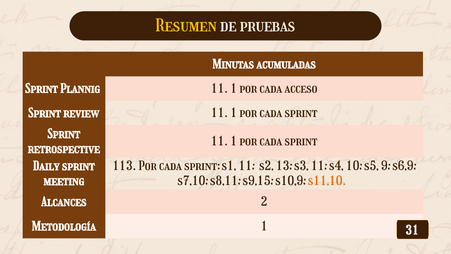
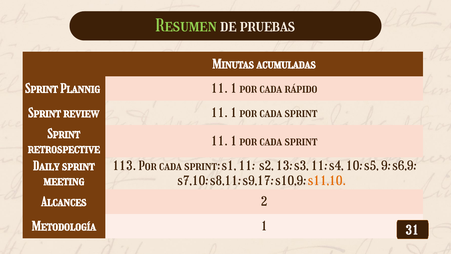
Resumen colour: yellow -> light green (186, 26)
acceso: acceso -> rápido (301, 89)
s9,15: s9,15 -> s9,17 (258, 181)
